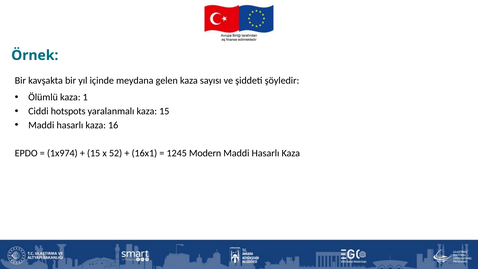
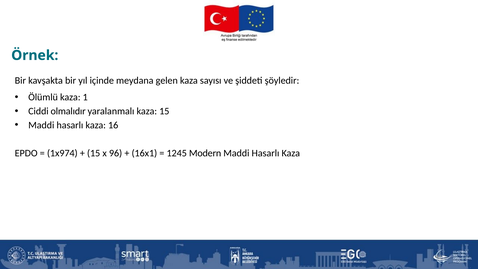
hotspots: hotspots -> olmalıdır (68, 111)
52: 52 -> 96 (116, 153)
